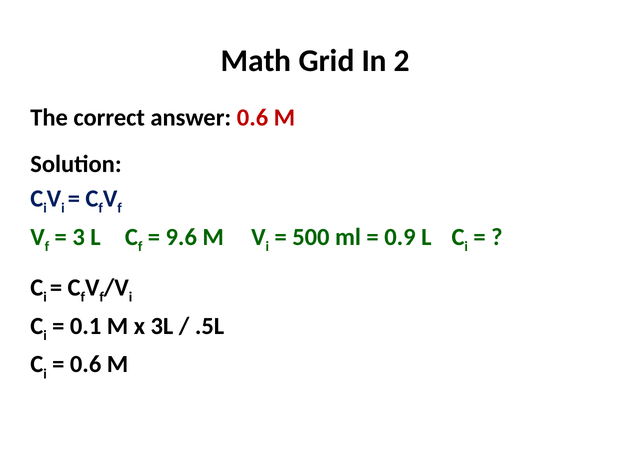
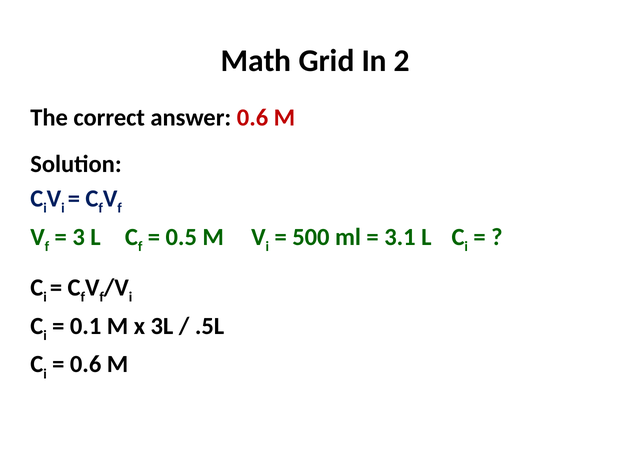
9.6: 9.6 -> 0.5 (181, 237)
0.9: 0.9 -> 3.1 (400, 237)
